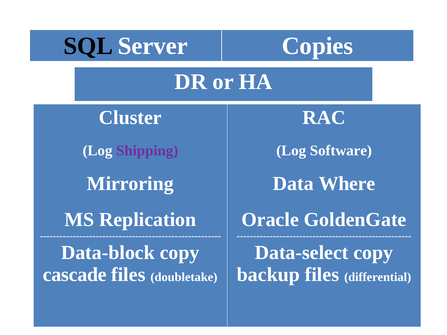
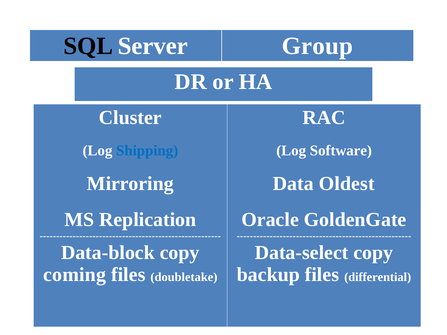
Copies: Copies -> Group (317, 46)
Shipping colour: purple -> blue (147, 151)
Where: Where -> Oldest (347, 184)
cascade: cascade -> coming (75, 275)
